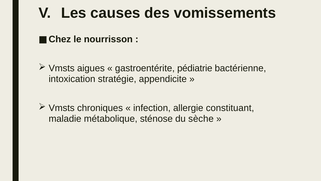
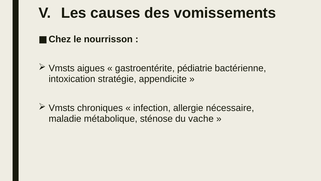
constituant: constituant -> nécessaire (230, 108)
sèche: sèche -> vache (201, 118)
